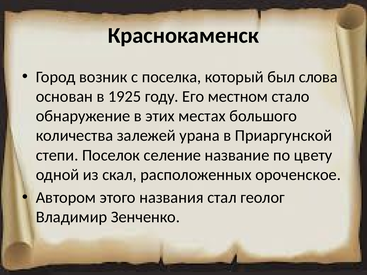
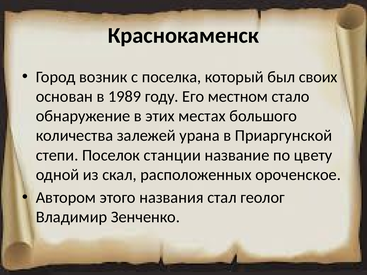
слова: слова -> своих (318, 77)
1925: 1925 -> 1989 (125, 97)
селение: селение -> станции (172, 155)
